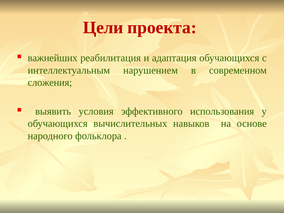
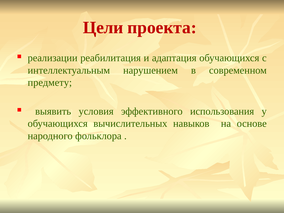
важнейших: важнейших -> реализации (53, 58)
сложения: сложения -> предмету (50, 83)
